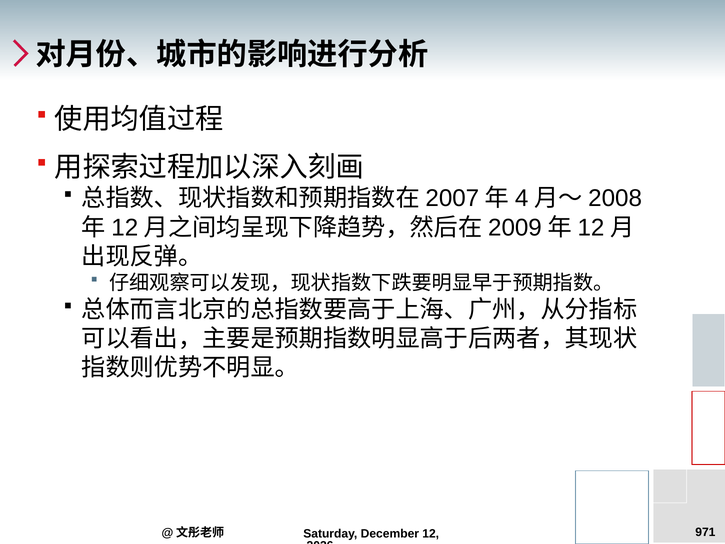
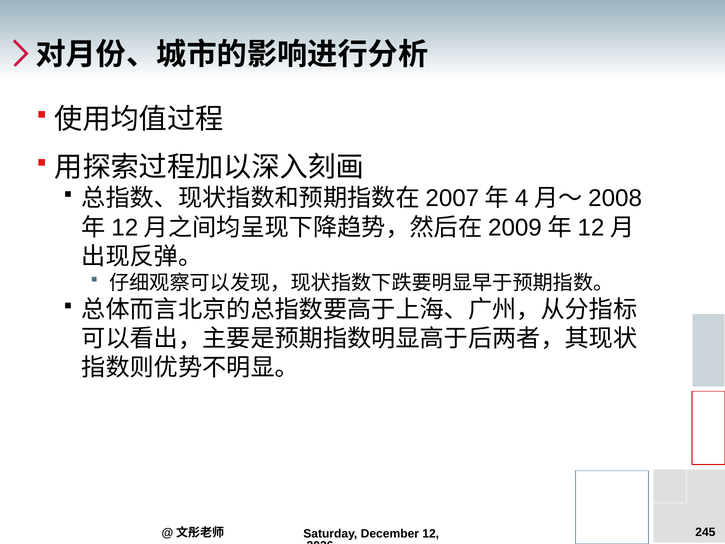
971: 971 -> 245 (705, 532)
